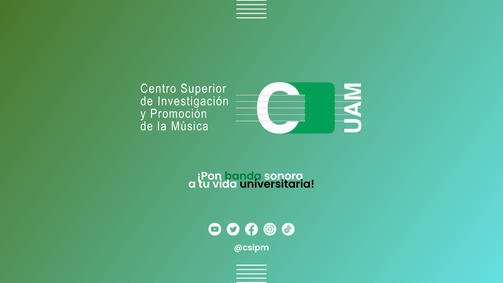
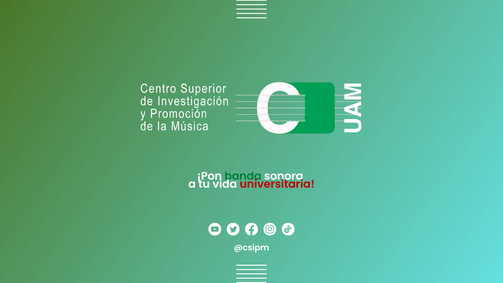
universitaria colour: black -> red (277, 184)
